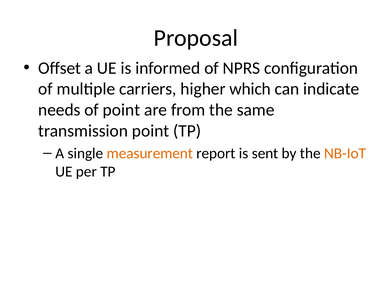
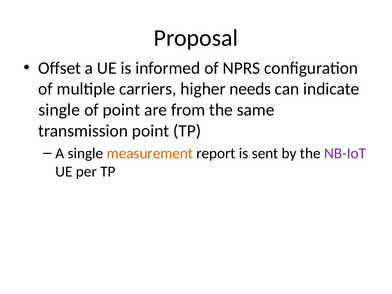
which: which -> needs (250, 89)
needs: needs -> single (59, 110)
NB-IoT colour: orange -> purple (345, 153)
